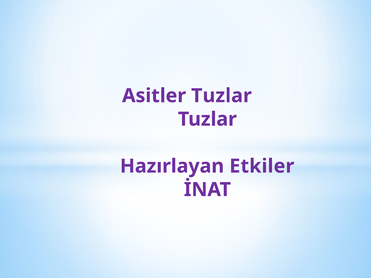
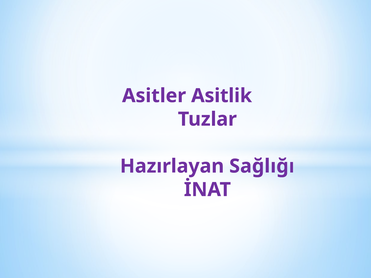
Asitler Tuzlar: Tuzlar -> Asitlik (222, 96)
Etkiler: Etkiler -> Sağlığı (262, 166)
